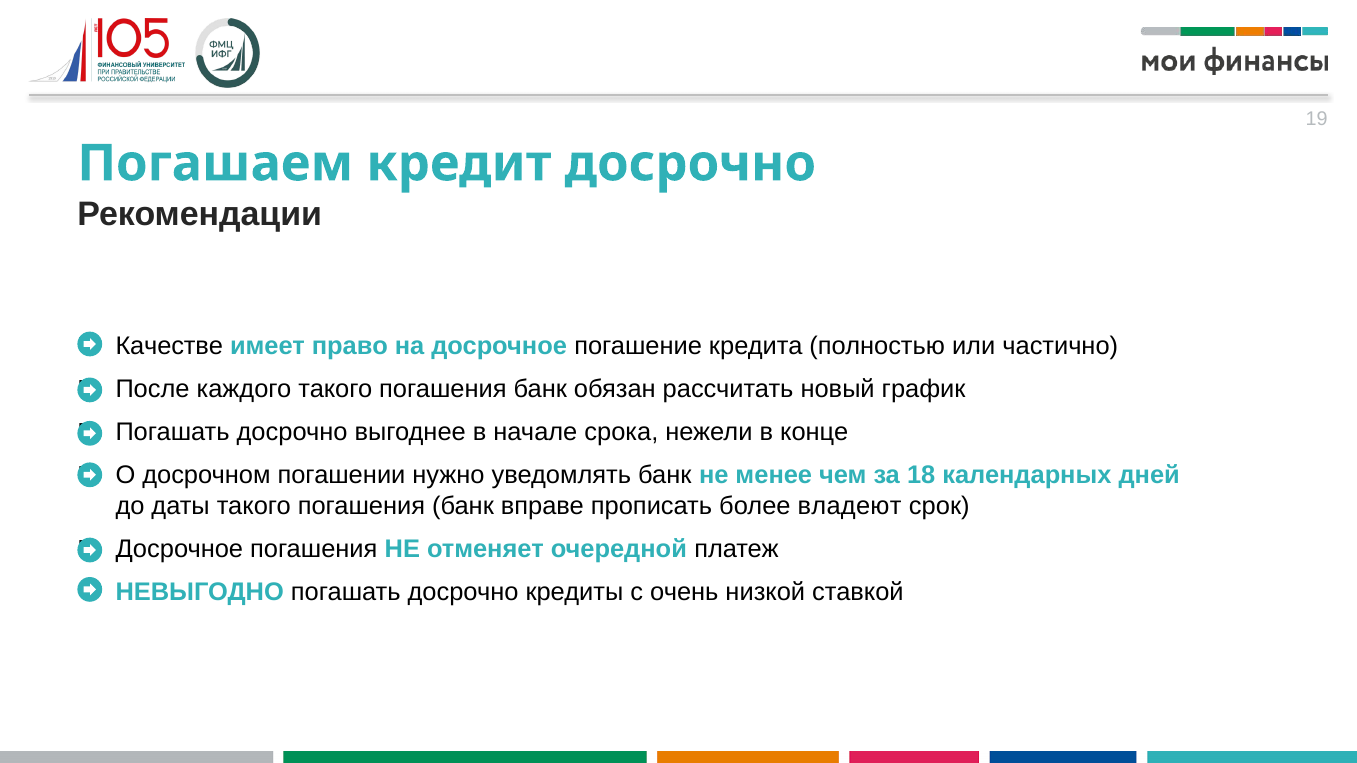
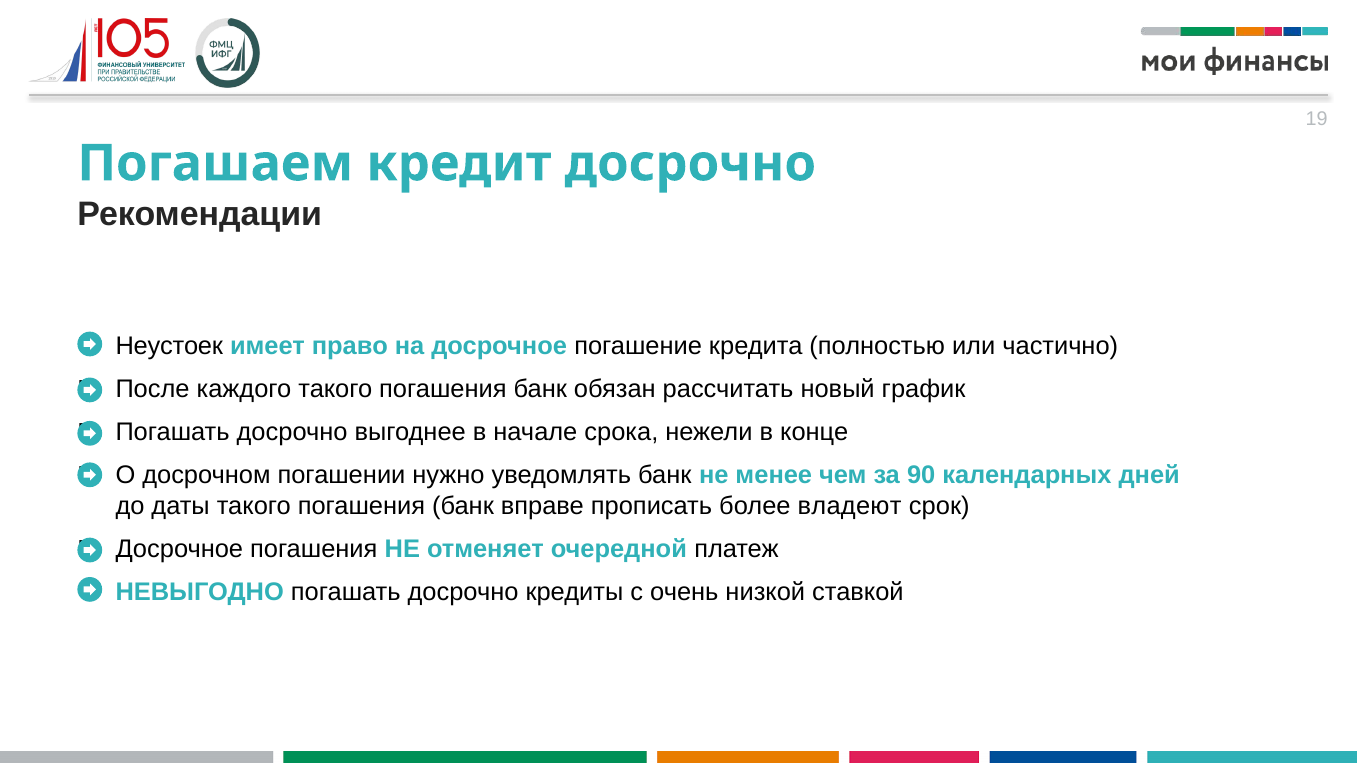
Качестве: Качестве -> Неустоек (169, 346)
18: 18 -> 90 (921, 476)
